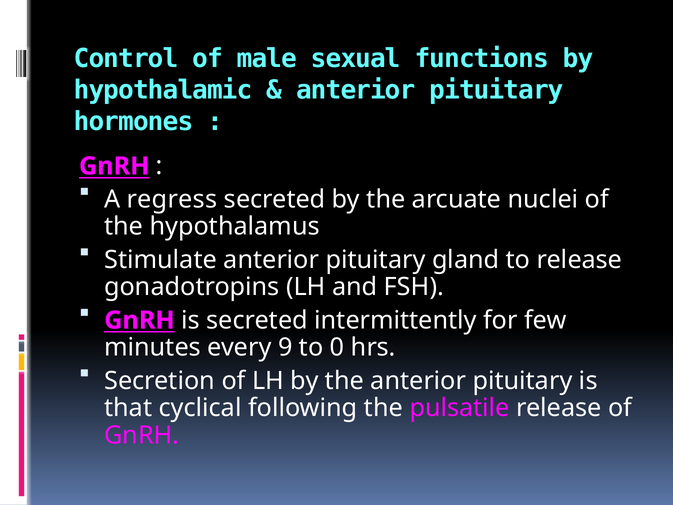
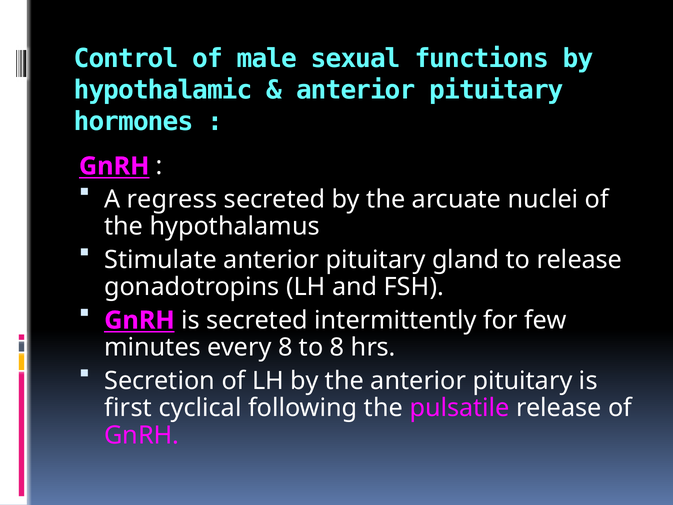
every 9: 9 -> 8 (285, 347)
to 0: 0 -> 8 (337, 347)
that: that -> first (128, 408)
